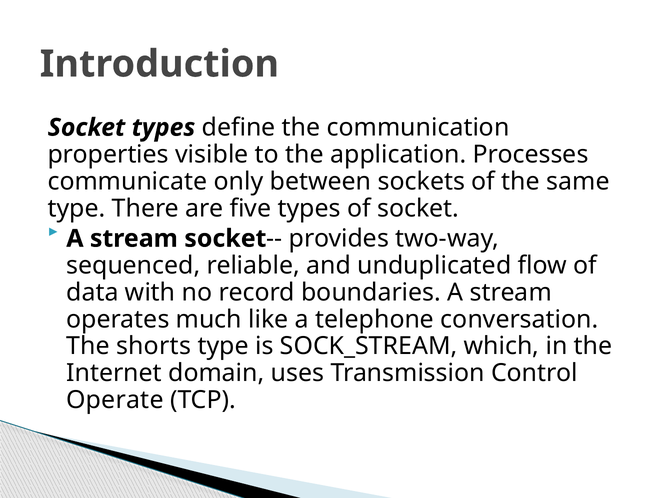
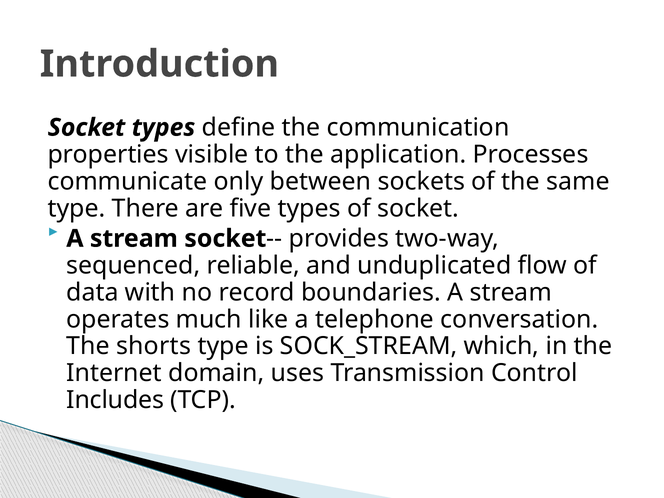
Operate: Operate -> Includes (115, 400)
